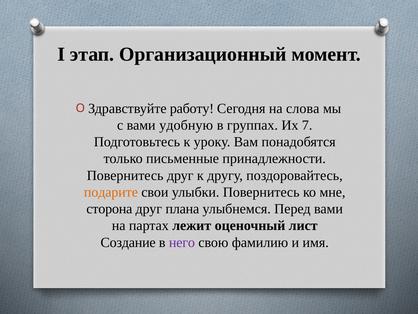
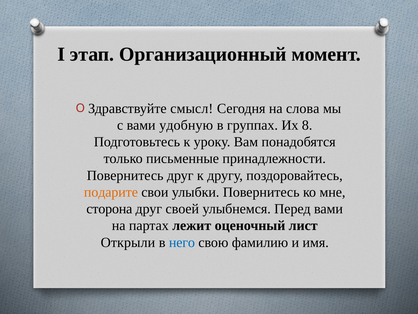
работу: работу -> смысл (192, 108)
7: 7 -> 8 (307, 125)
плана: плана -> своей (182, 209)
Создание: Создание -> Открыли (128, 242)
него colour: purple -> blue (182, 242)
